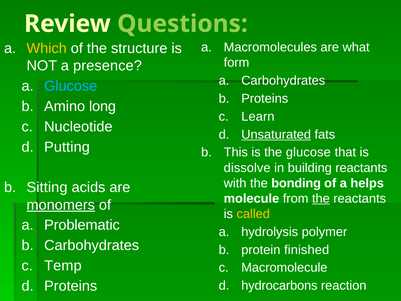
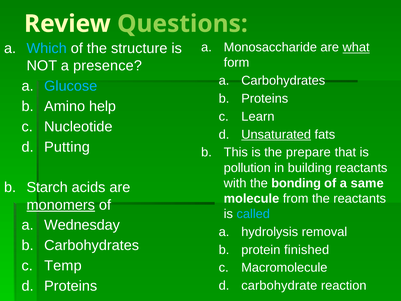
Macromolecules: Macromolecules -> Monosaccharide (270, 47)
what underline: none -> present (356, 47)
Which colour: yellow -> light blue (47, 48)
long: long -> help (102, 106)
the glucose: glucose -> prepare (308, 152)
dissolve: dissolve -> pollution (247, 168)
helps: helps -> same (367, 183)
Sitting: Sitting -> Starch (47, 187)
the underline: present -> none (321, 198)
called colour: yellow -> light blue (253, 214)
Problematic: Problematic -> Wednesday (82, 225)
polymer: polymer -> removal (324, 232)
hydrocarbons: hydrocarbons -> carbohydrate (279, 285)
